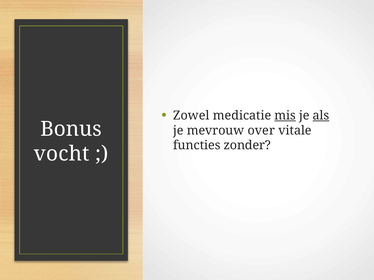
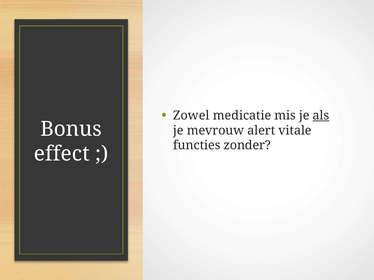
mis underline: present -> none (285, 116)
over: over -> alert (261, 131)
vocht: vocht -> effect (62, 154)
